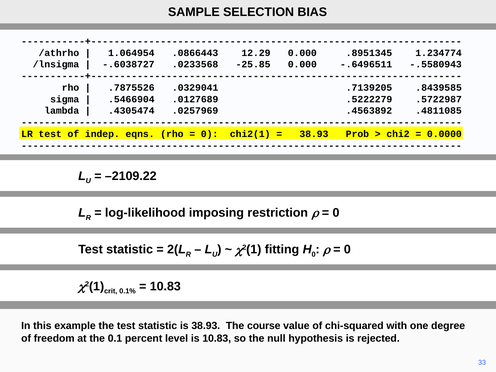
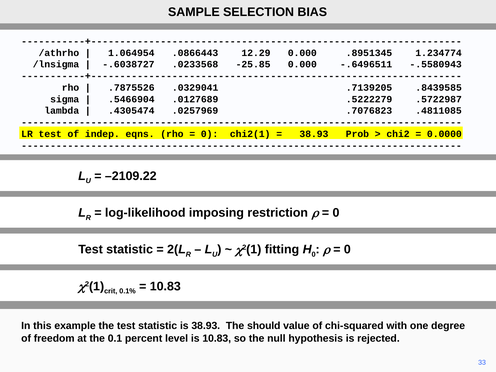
.4563892: .4563892 -> .7076823 (369, 111)
course: course -> should (264, 326)
